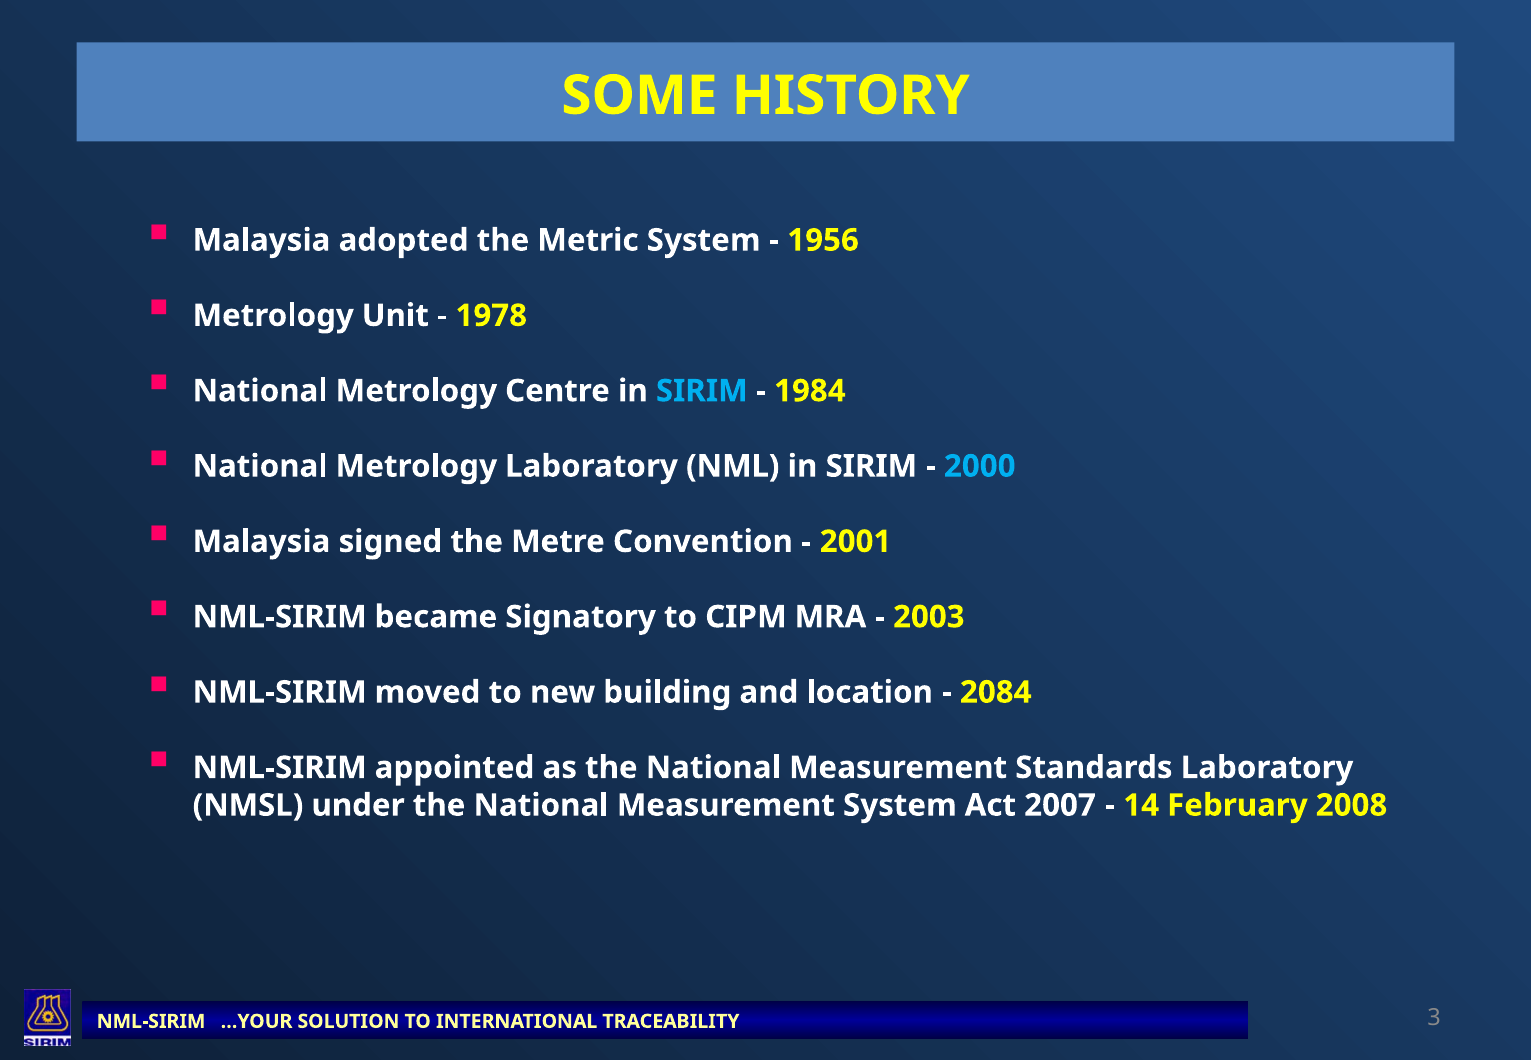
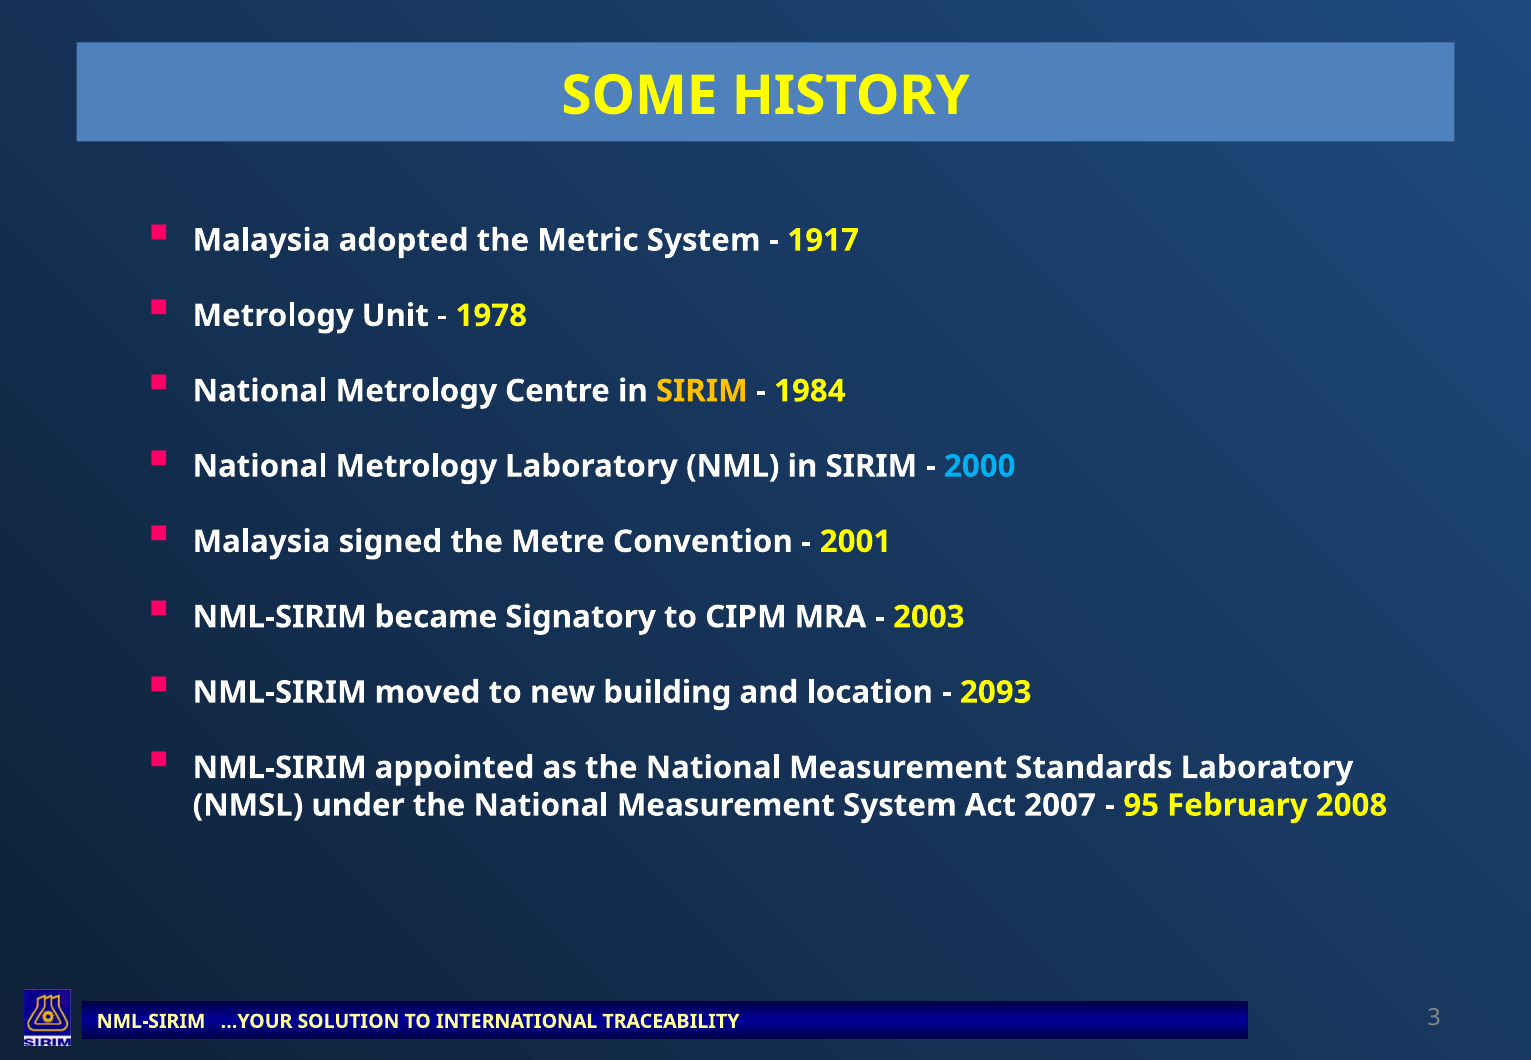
1956: 1956 -> 1917 (823, 240)
SIRIM colour: light blue -> yellow (702, 391)
2084: 2084 -> 2093 (996, 692)
14: 14 -> 95 (1141, 806)
